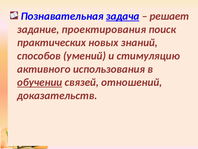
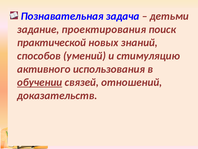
задача underline: present -> none (123, 16)
решает: решает -> детьми (169, 16)
практических: практических -> практической (52, 42)
